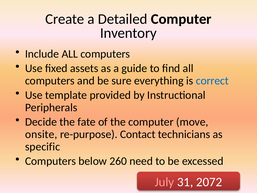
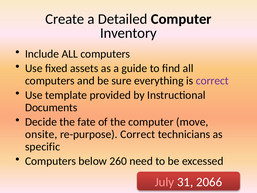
correct colour: blue -> purple (212, 81)
Peripherals: Peripherals -> Documents (51, 107)
re-purpose Contact: Contact -> Correct (138, 134)
2072: 2072 -> 2066 (209, 182)
